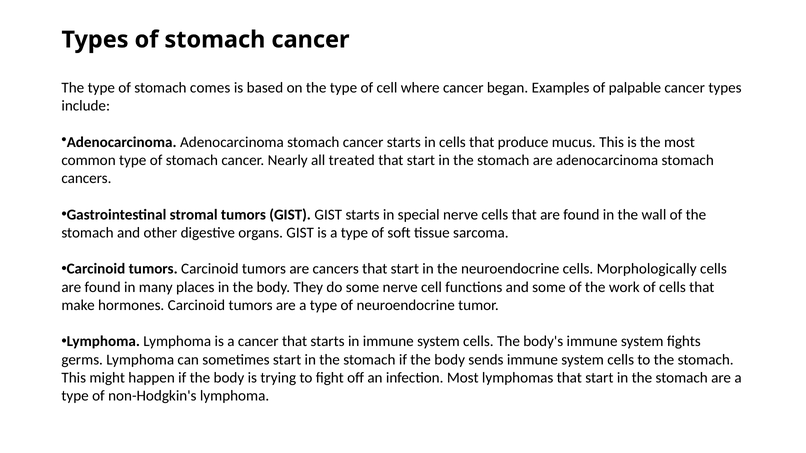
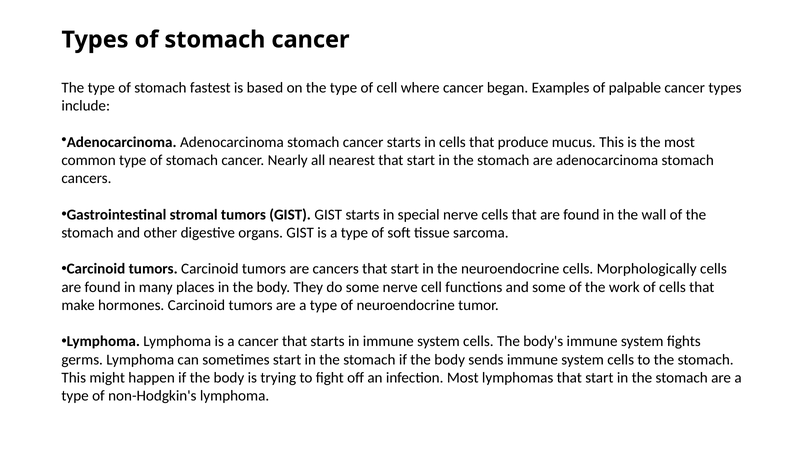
comes: comes -> fastest (210, 88)
treated: treated -> nearest (352, 160)
